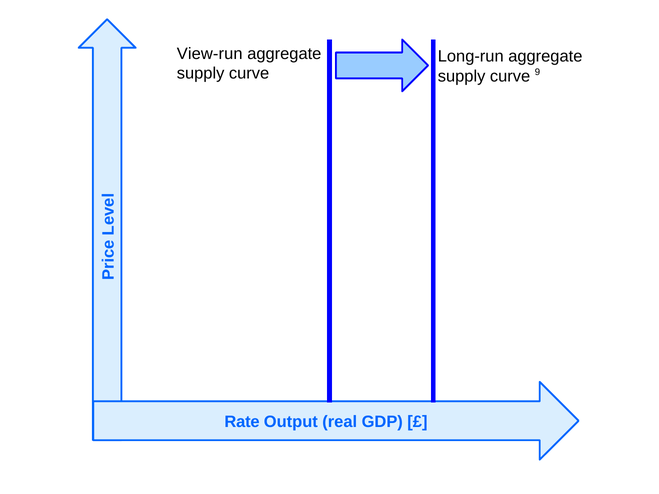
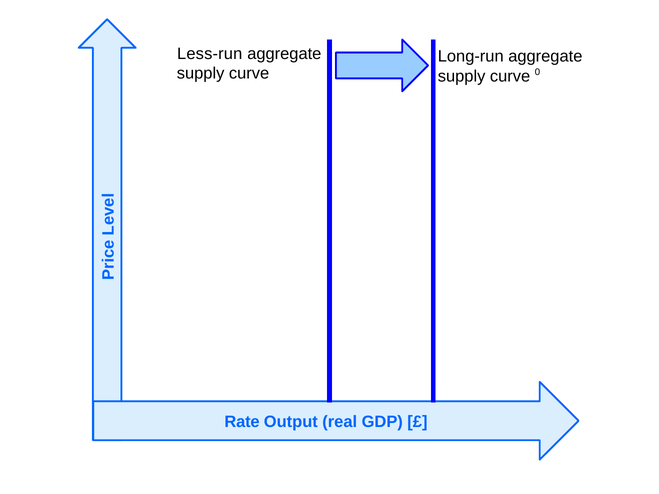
View-run: View-run -> Less-run (210, 54)
9: 9 -> 0 (537, 72)
